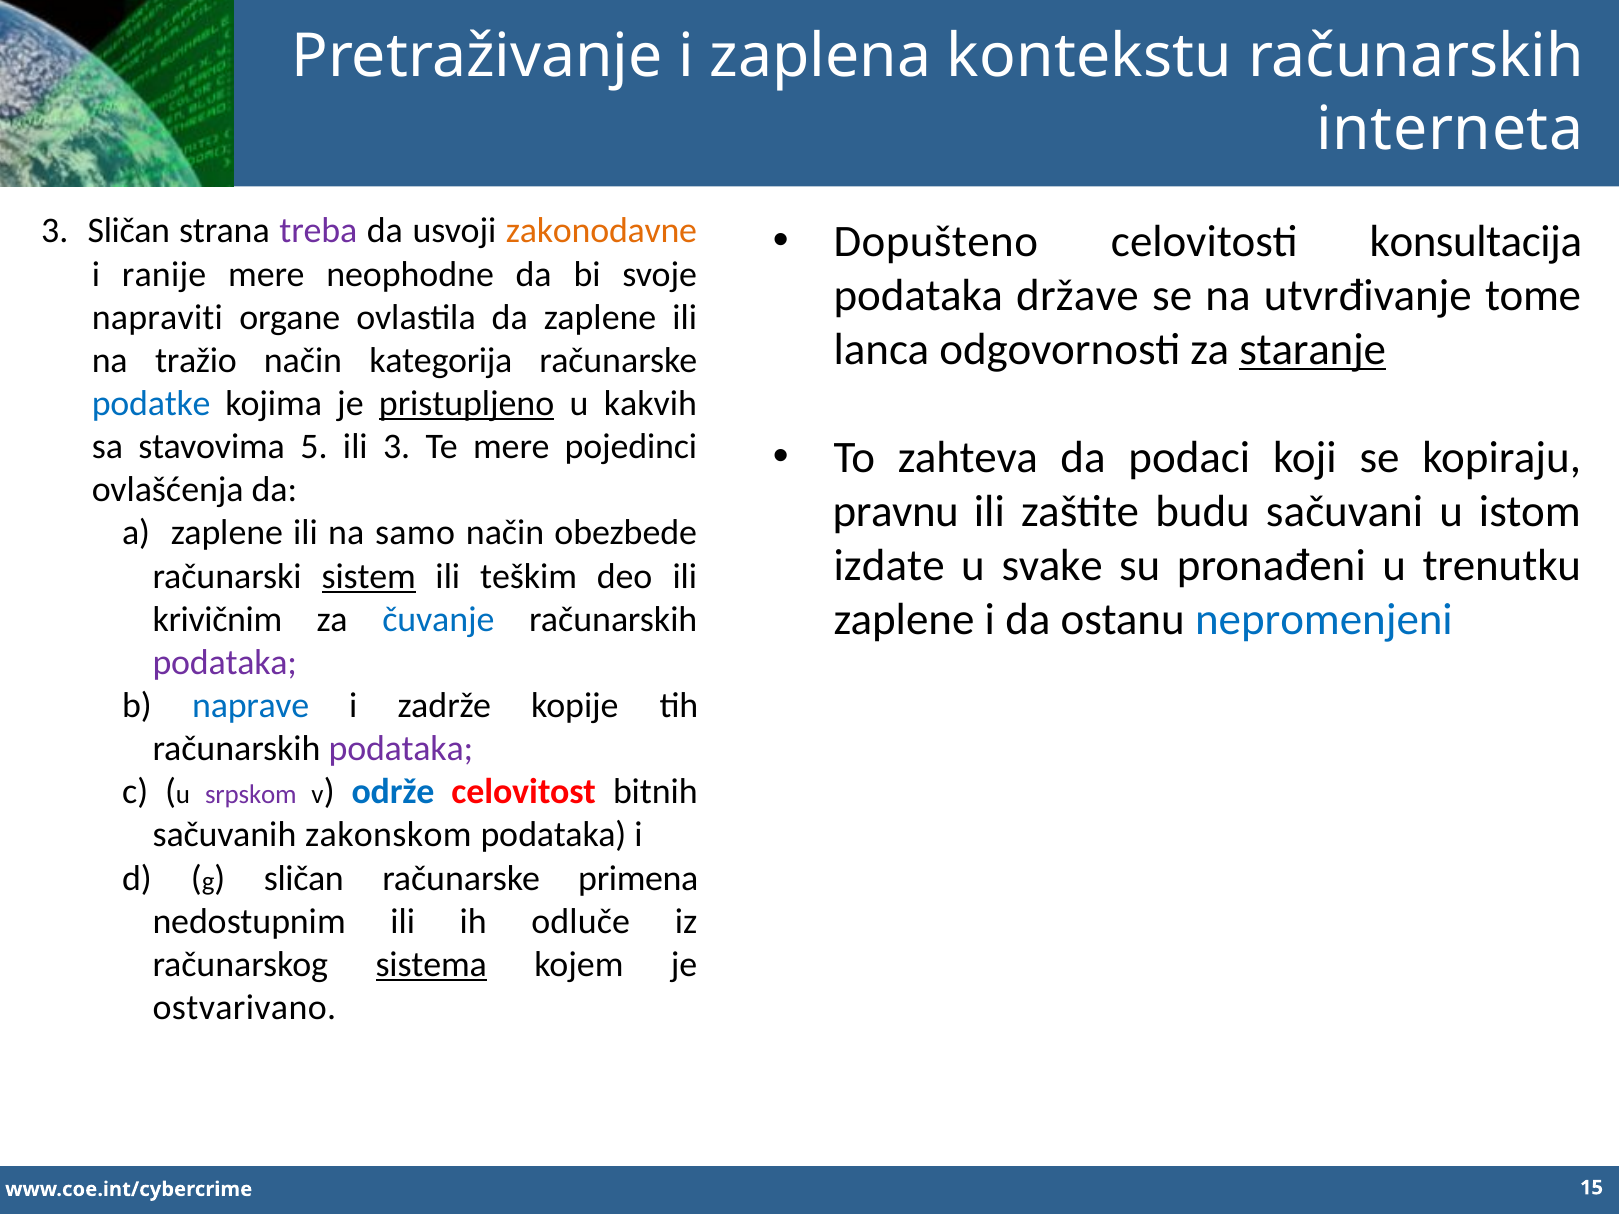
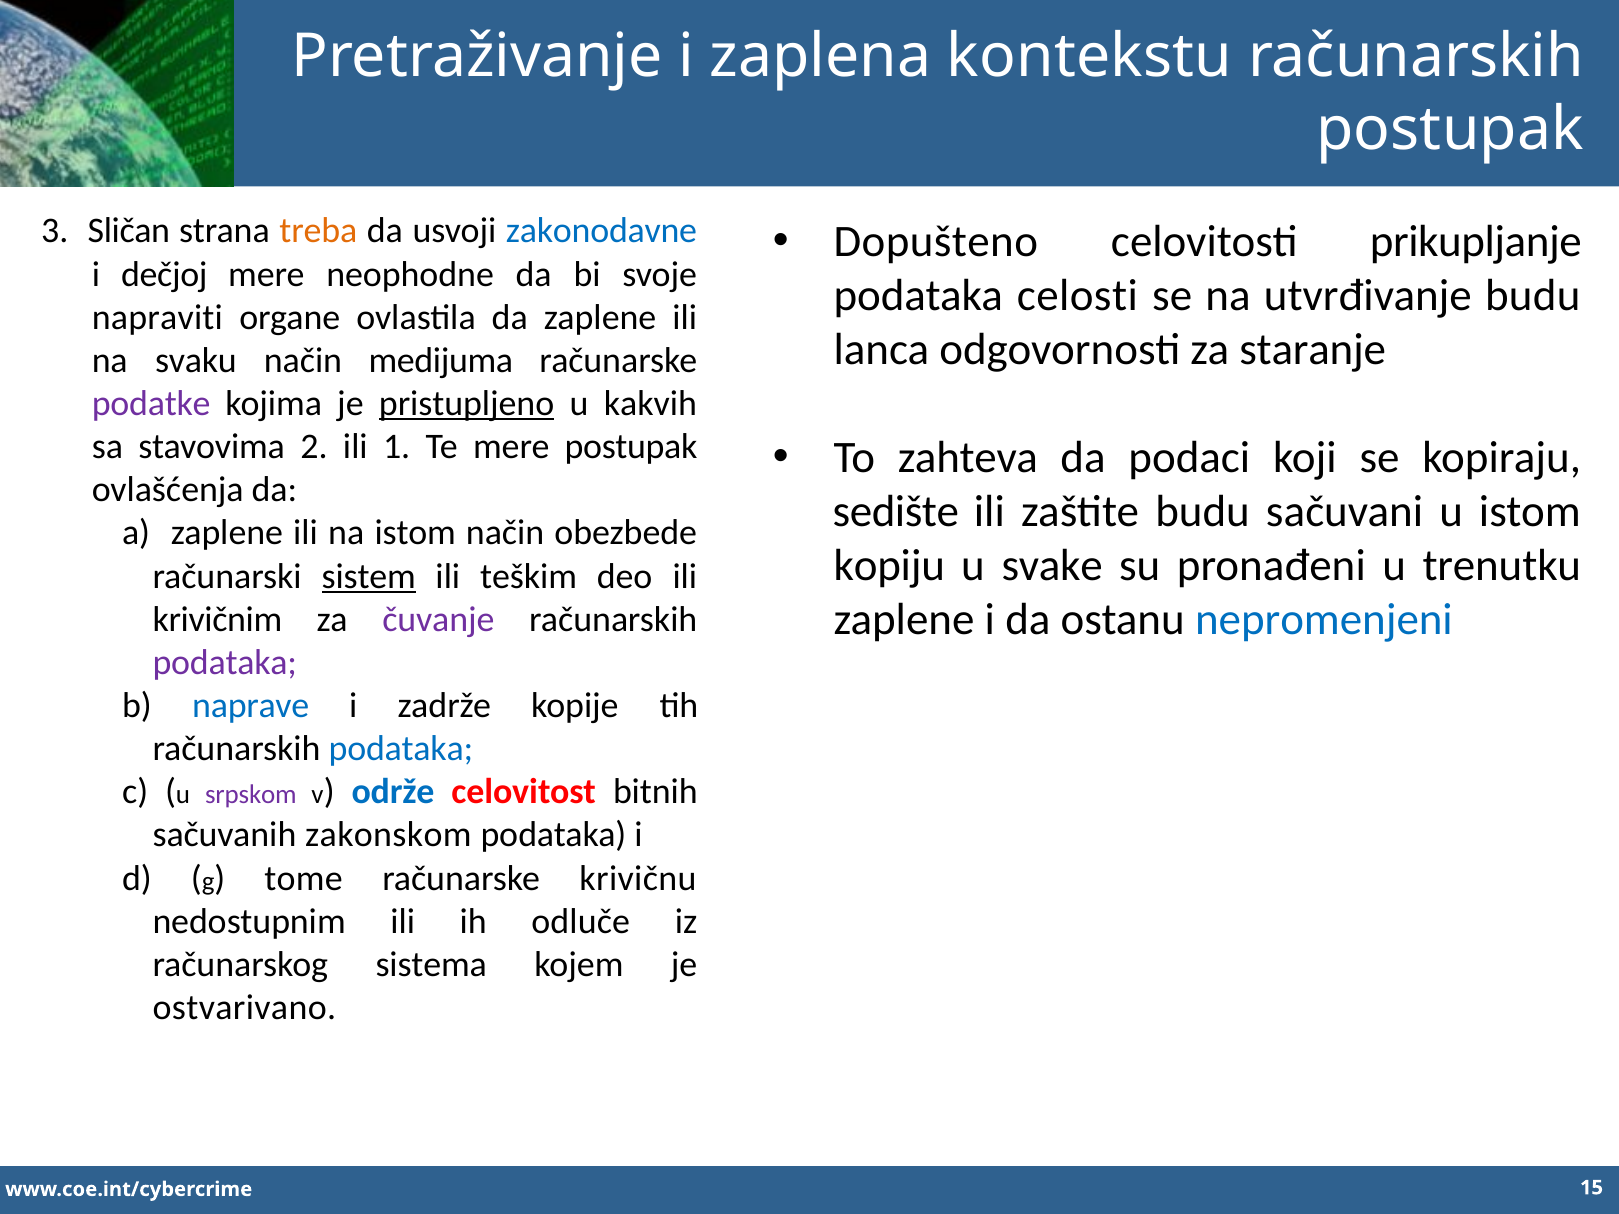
interneta: interneta -> postupak (1450, 129)
treba colour: purple -> orange (318, 231)
zakonodavne colour: orange -> blue (602, 231)
konsultacija: konsultacija -> prikupljanje (1476, 242)
ranije: ranije -> dečjoj (164, 274)
države: države -> celosti (1077, 296)
utvrđivanje tome: tome -> budu (1533, 296)
staranje underline: present -> none (1313, 350)
tražio: tražio -> svaku (196, 361)
kategorija: kategorija -> medijuma (441, 361)
podatke colour: blue -> purple (151, 404)
5: 5 -> 2 (314, 447)
ili 3: 3 -> 1 (397, 447)
mere pojedinci: pojedinci -> postupak (631, 447)
pravnu: pravnu -> sedište (896, 512)
na samo: samo -> istom (415, 533)
izdate: izdate -> kopiju (889, 566)
čuvanje colour: blue -> purple (438, 620)
podataka colour: purple -> blue (401, 749)
sličan: sličan -> tome (304, 878)
primena: primena -> krivičnu (638, 878)
sistema underline: present -> none (431, 965)
